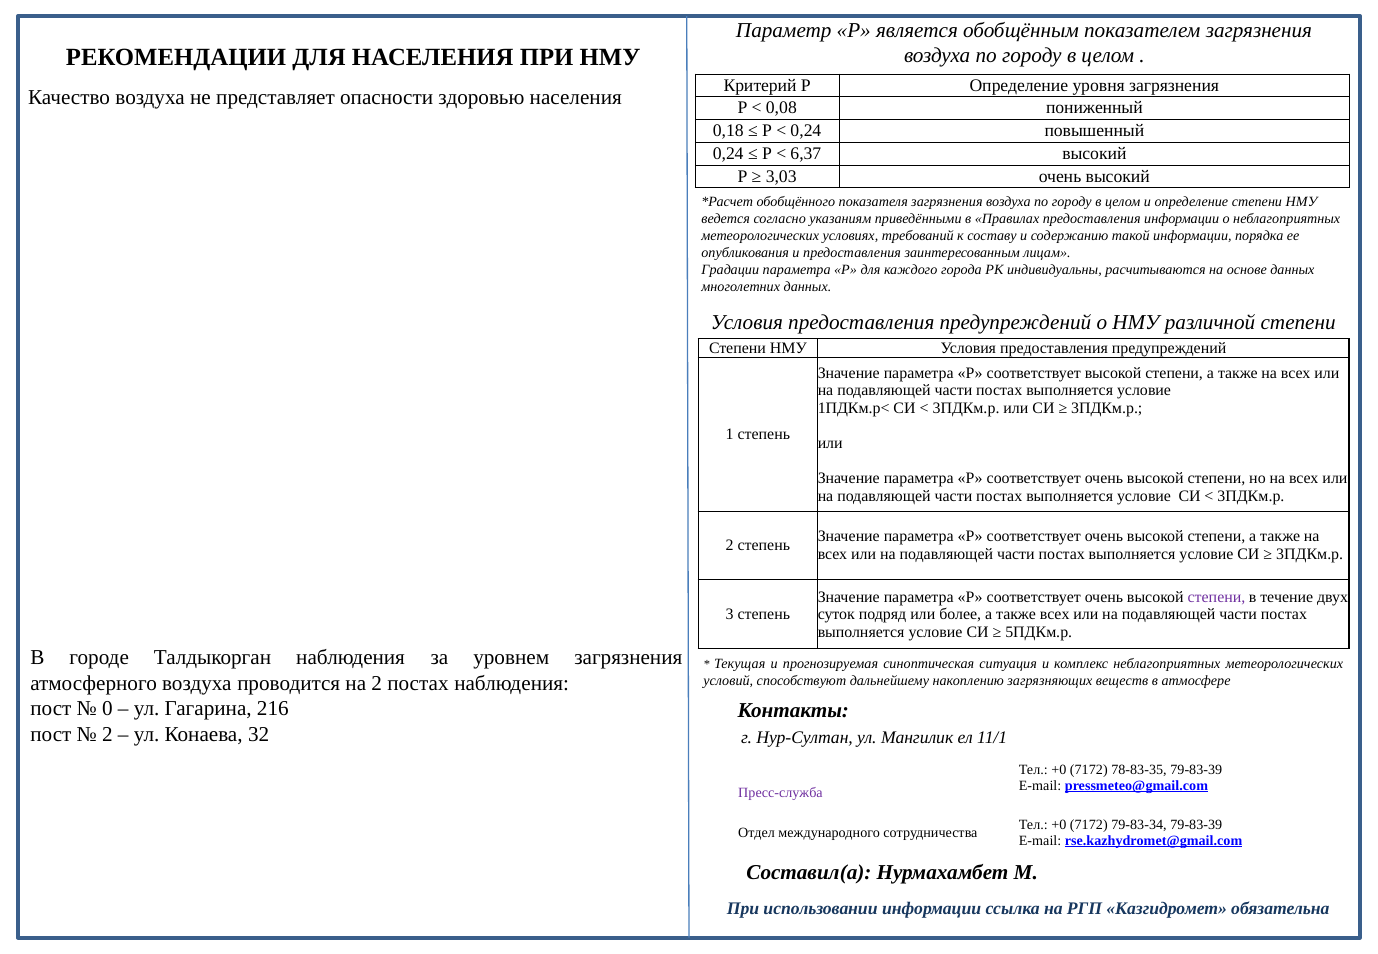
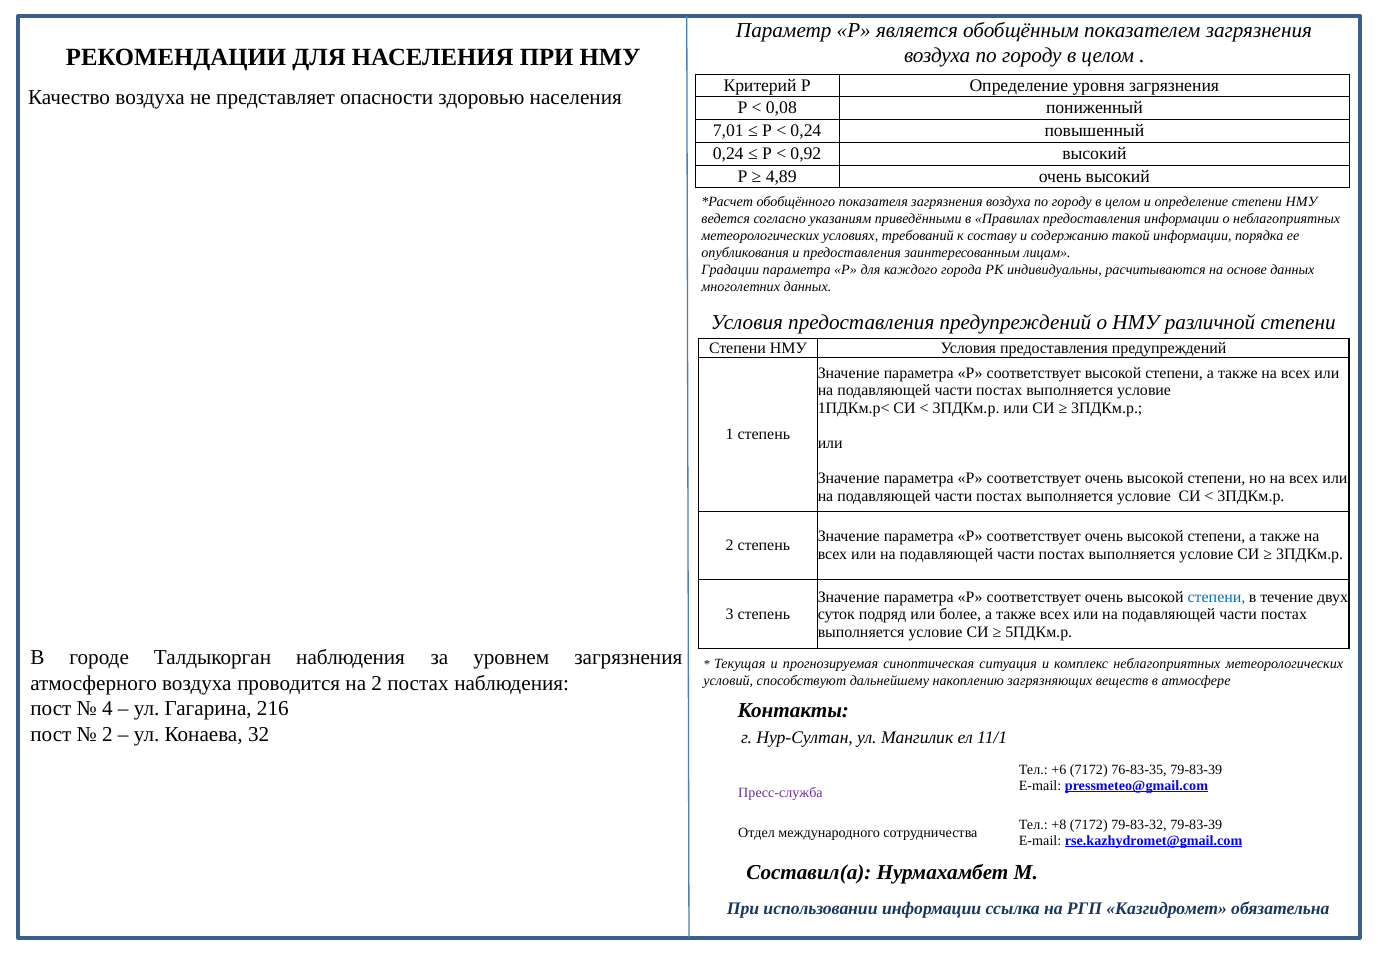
0,18: 0,18 -> 7,01 (728, 131)
6,37: 6,37 -> 0,92 (806, 154)
3,03: 3,03 -> 4,89 (781, 176)
степени colour: purple -> blue (1217, 597)
0: 0 -> 4 (107, 709)
+0: +0 -> +6 (1059, 770)
78-83-35: 78-83-35 -> 76-83-35 (1139, 770)
+0: +0 -> +8 (1059, 825)
79-83-34: 79-83-34 -> 79-83-32 (1139, 825)
